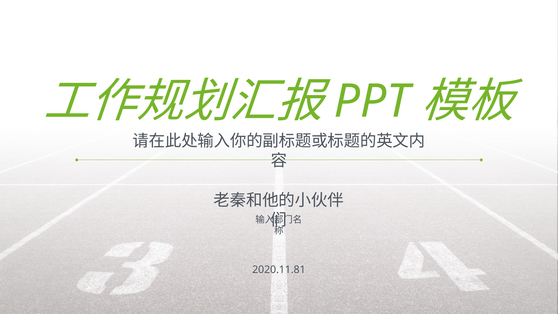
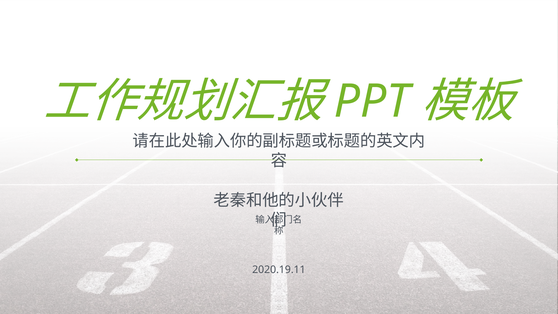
2020.11.81: 2020.11.81 -> 2020.19.11 (279, 270)
